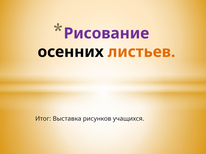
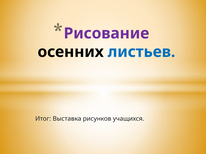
листьев colour: orange -> blue (141, 52)
